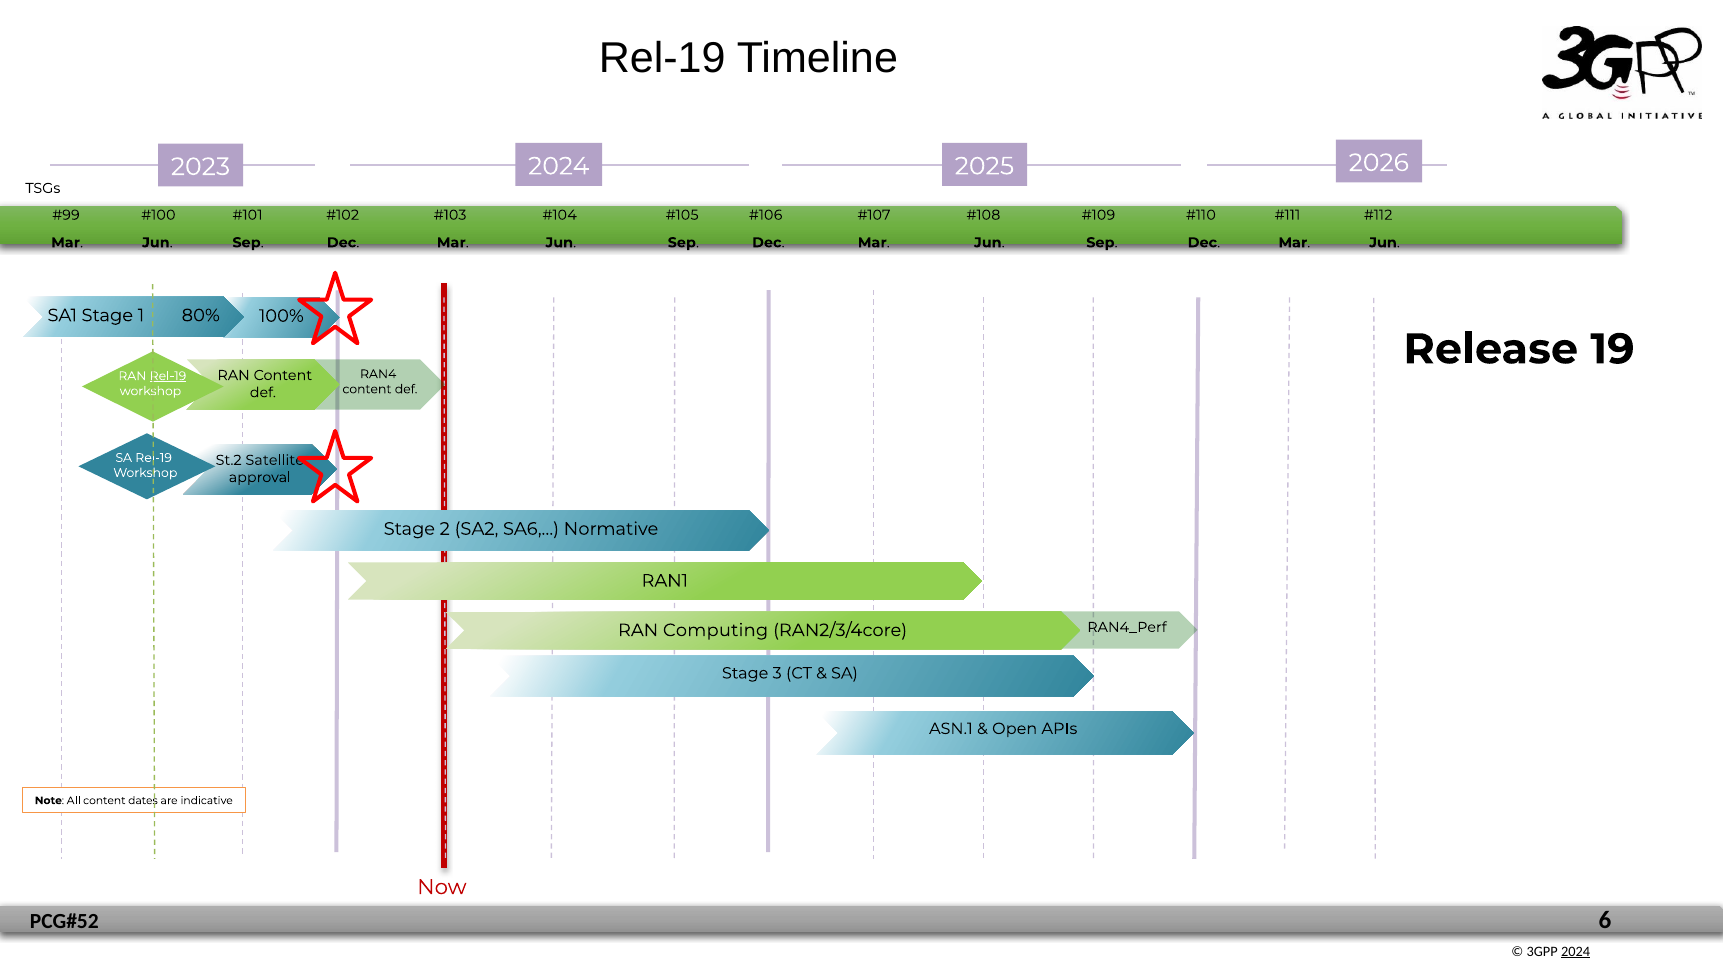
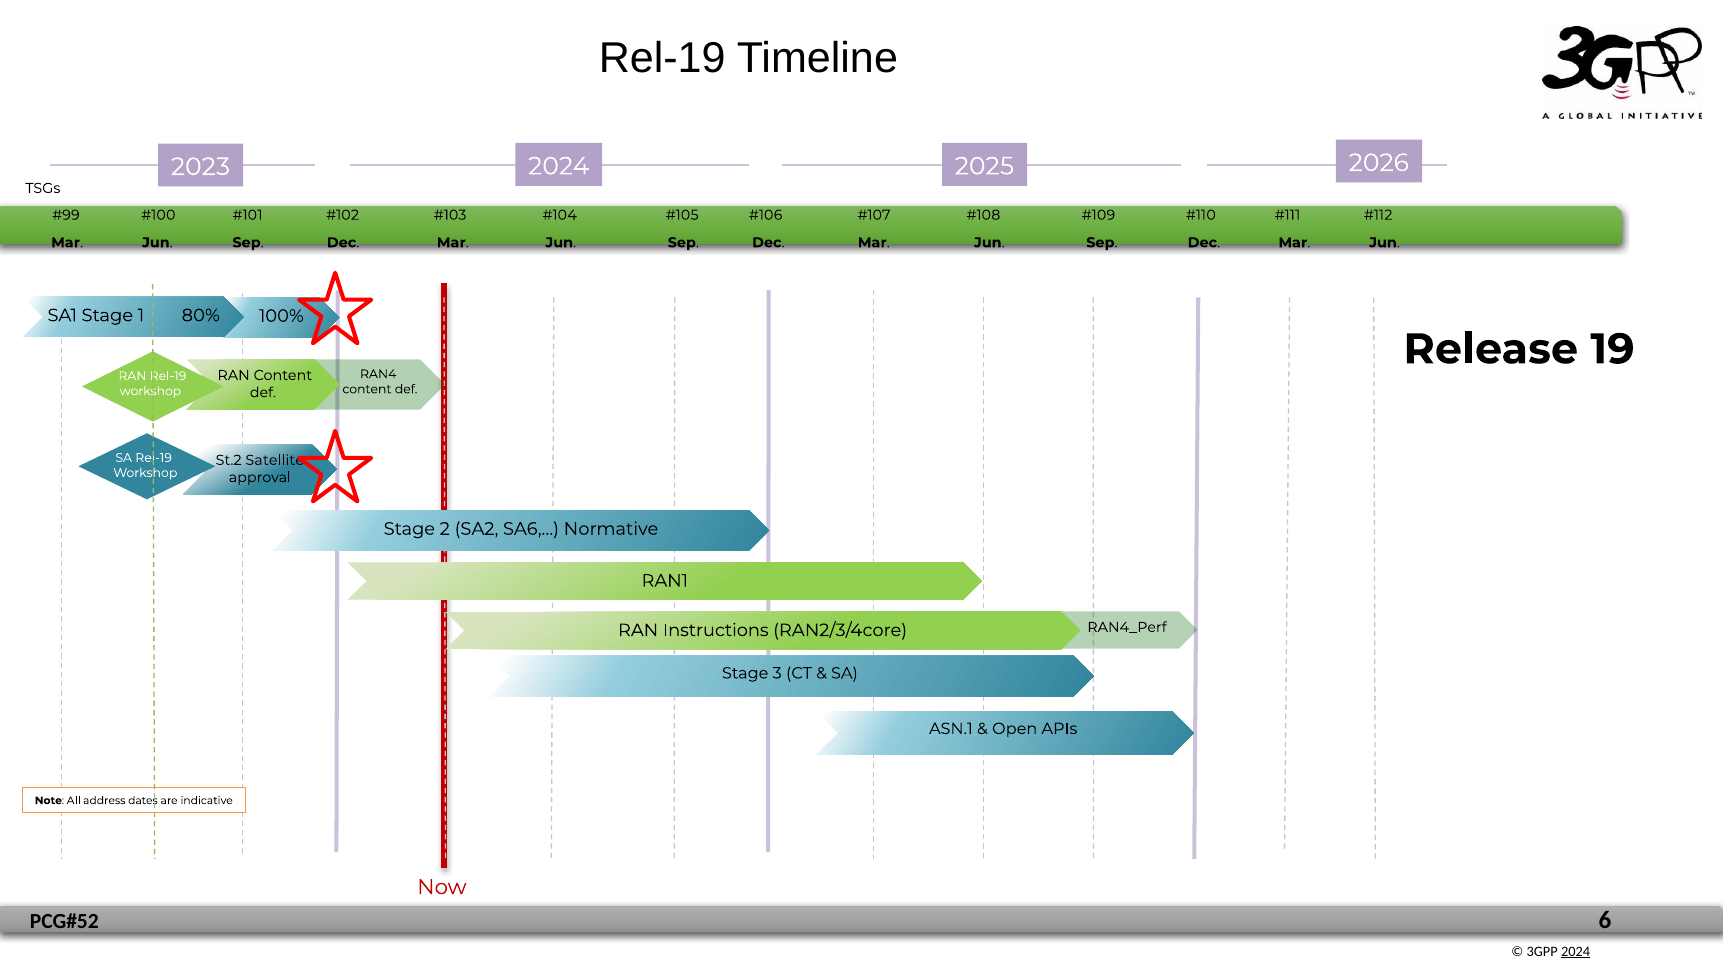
Rel-19 underline: present -> none (168, 376)
Computing: Computing -> Instructions (716, 630)
All content: content -> address (104, 801)
